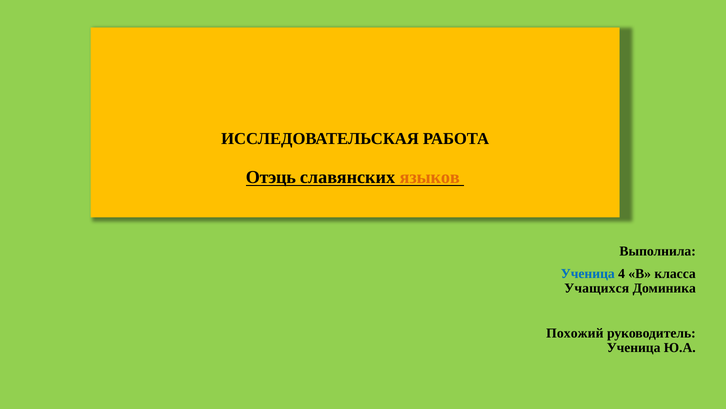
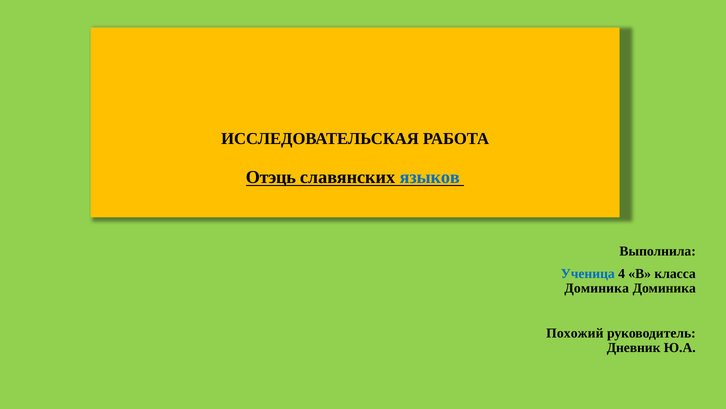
языков colour: orange -> blue (430, 177)
Учащихся: Учащихся -> Доминика (597, 288)
Ученица: Ученица -> Дневник (634, 347)
